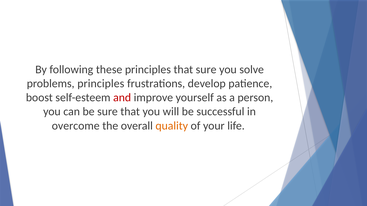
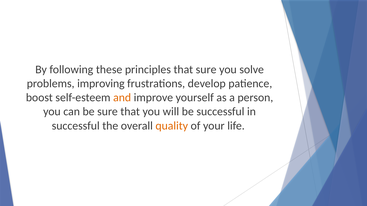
problems principles: principles -> improving (101, 84)
and colour: red -> orange (122, 98)
overcome: overcome -> successful (76, 126)
